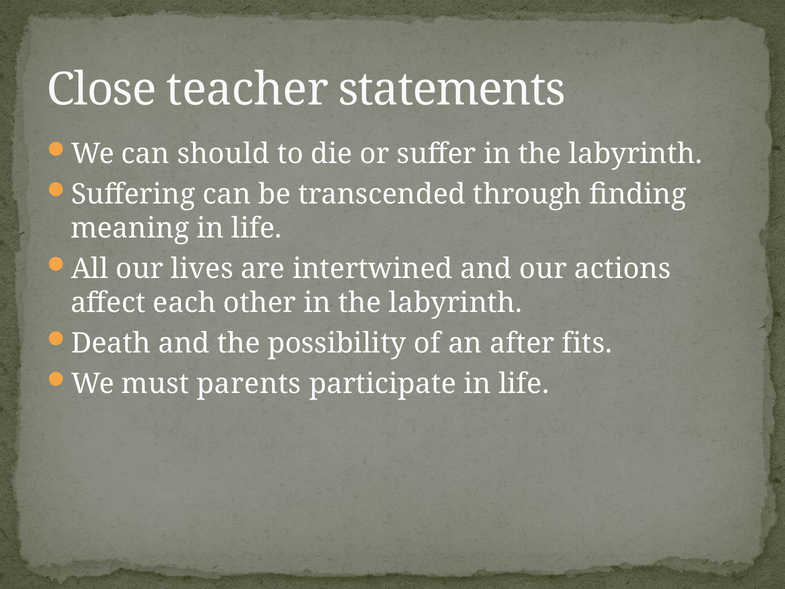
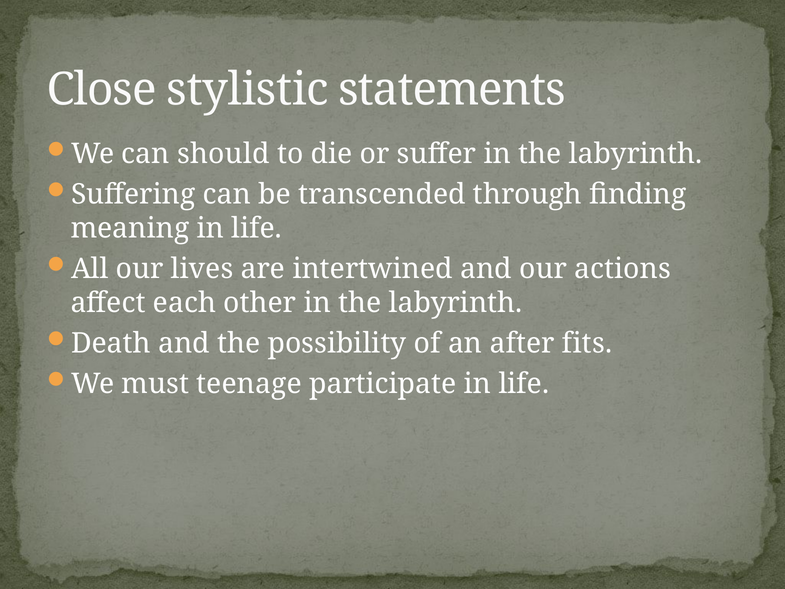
teacher: teacher -> stylistic (248, 90)
parents: parents -> teenage (249, 384)
